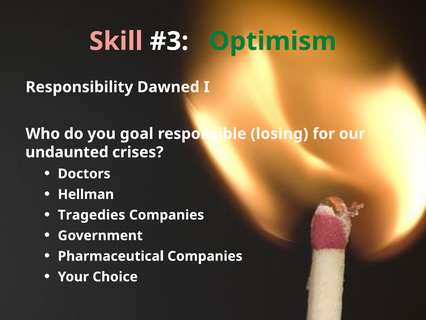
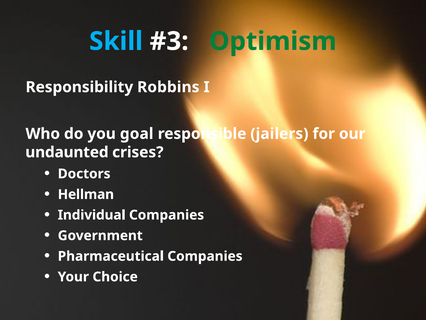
Skill colour: pink -> light blue (116, 41)
Dawned: Dawned -> Robbins (168, 87)
losing: losing -> jailers (279, 134)
Tragedies: Tragedies -> Individual (92, 215)
